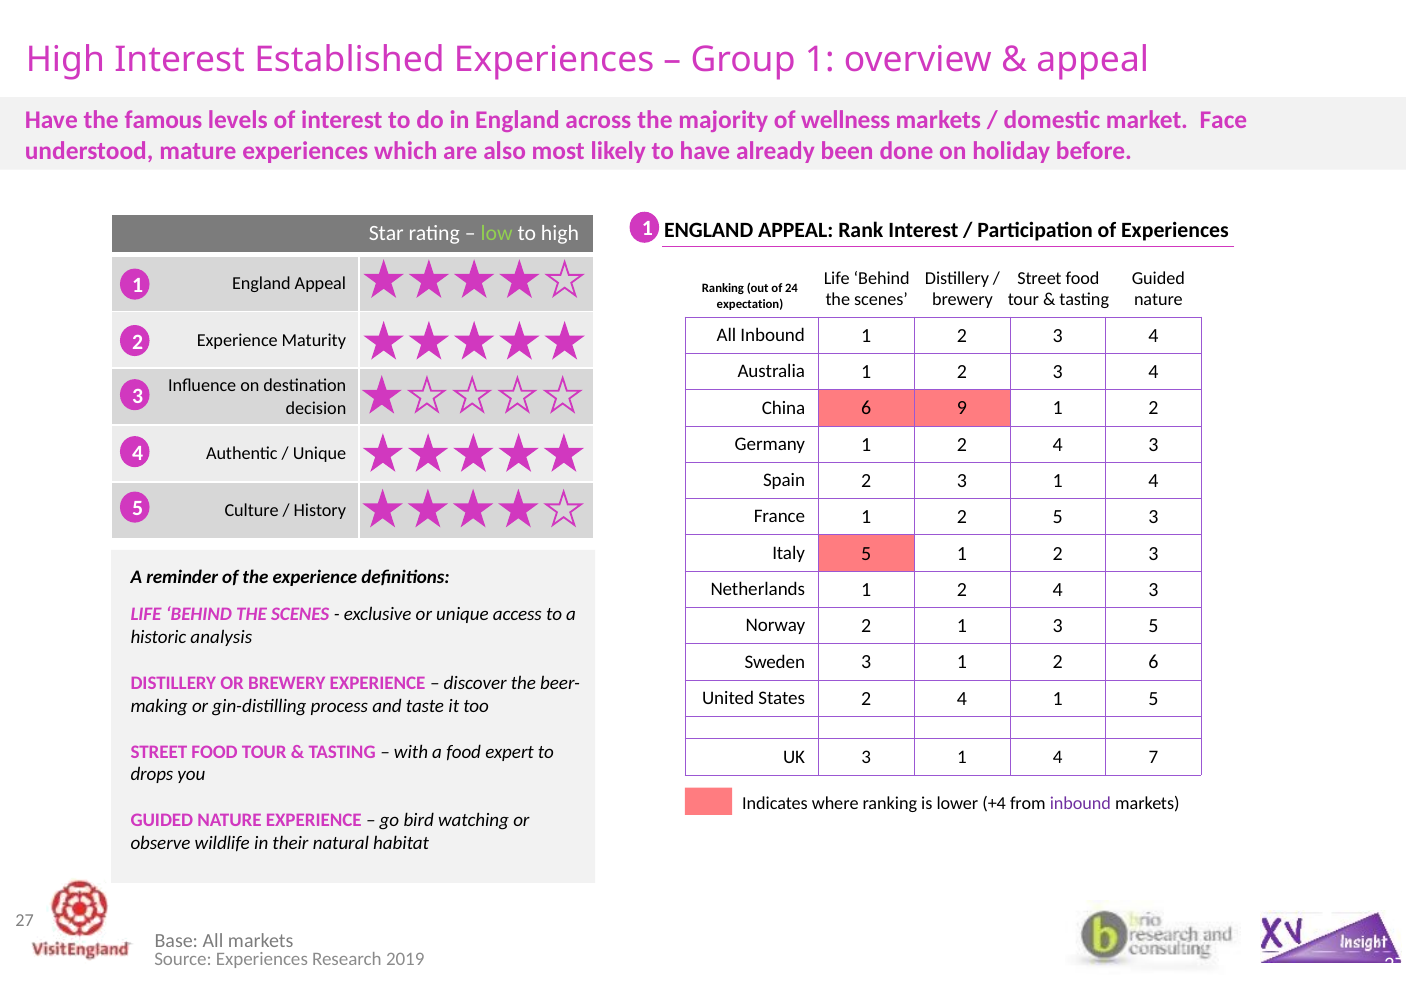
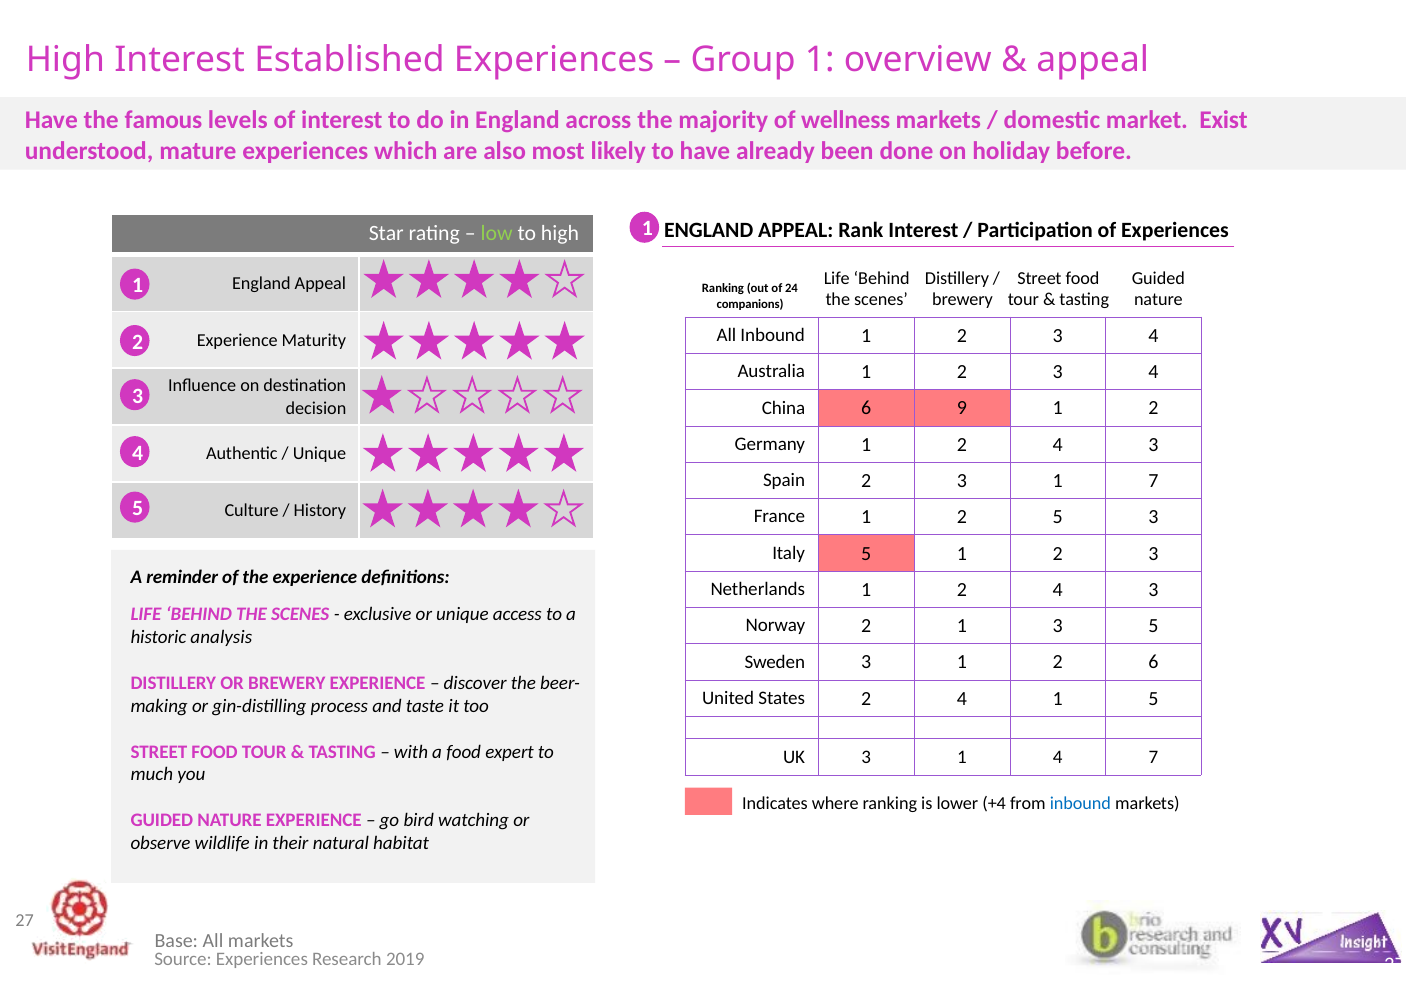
Face: Face -> Exist (1224, 120)
expectation: expectation -> companions (750, 304)
2 3 1 4: 4 -> 7 (1153, 481)
drops: drops -> much (152, 774)
inbound colour: purple -> blue (1080, 803)
